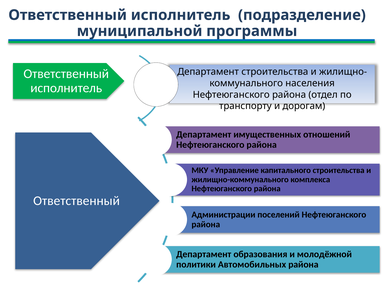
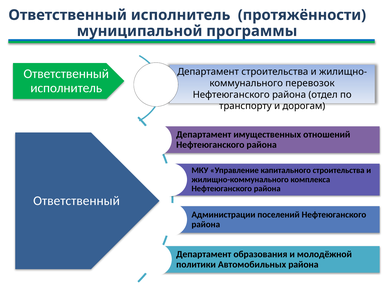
подразделение: подразделение -> протяжённости (302, 15)
населения: населения -> перевозок (310, 83)
